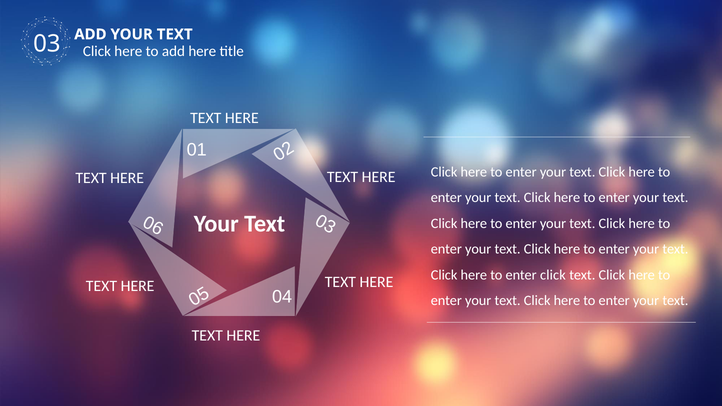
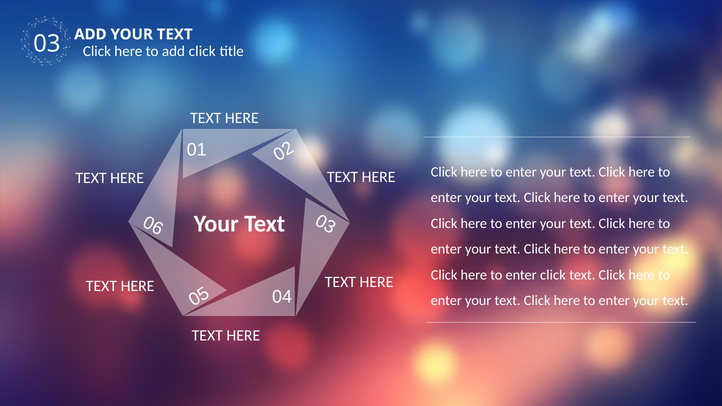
add here: here -> click (202, 51)
